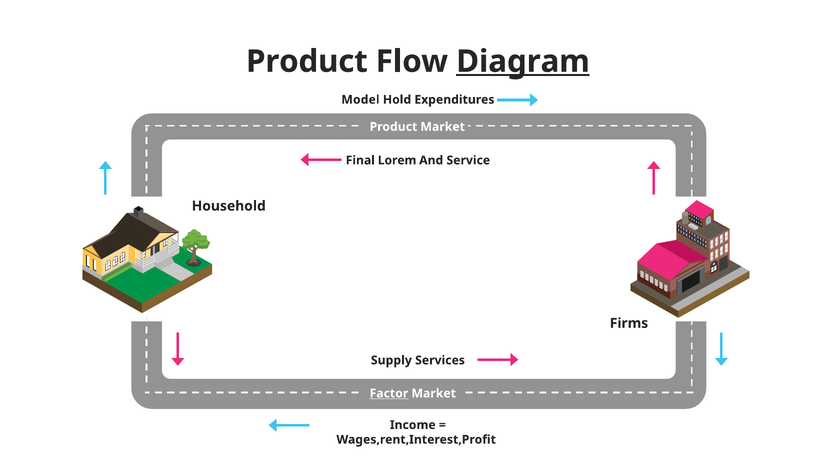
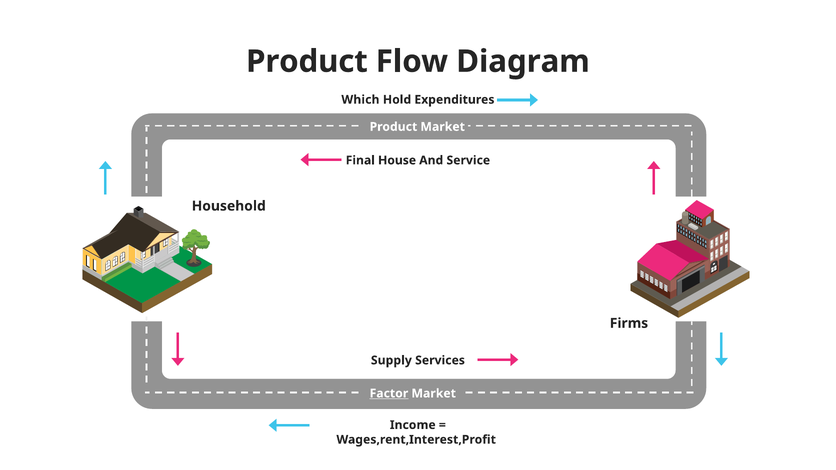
Diagram underline: present -> none (523, 62)
Model: Model -> Which (360, 100)
Lorem: Lorem -> House (397, 160)
